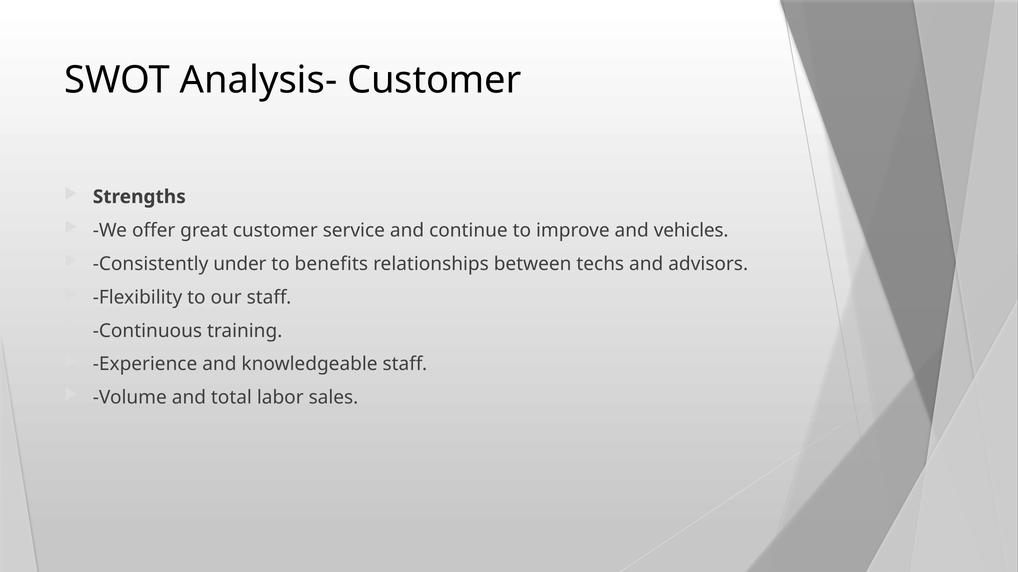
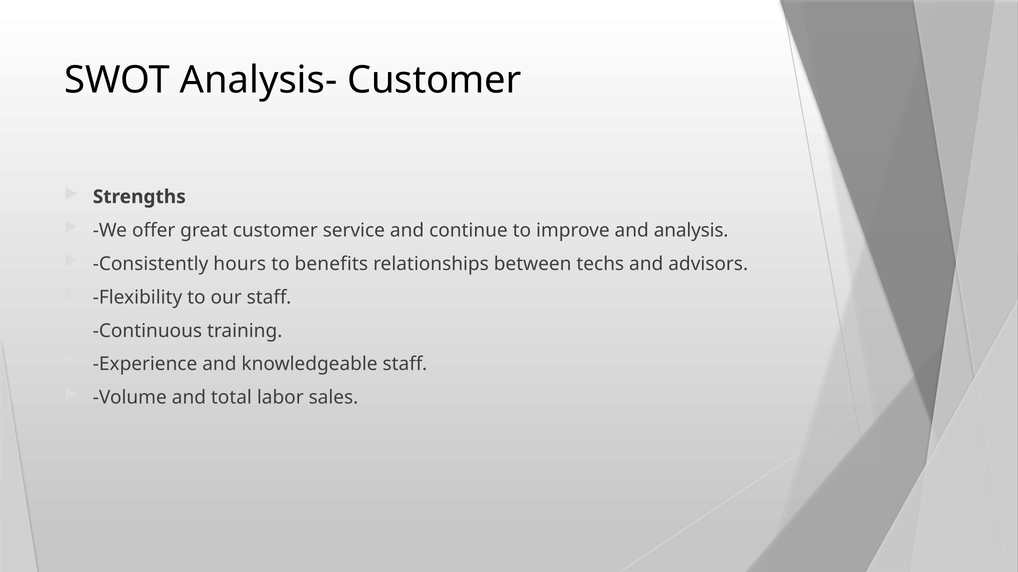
vehicles: vehicles -> analysis (691, 231)
under: under -> hours (240, 264)
